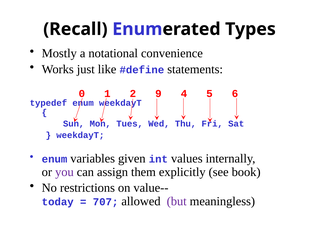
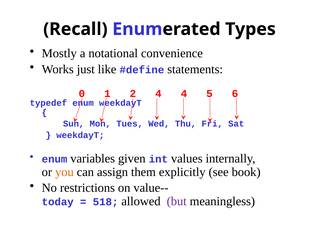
2 9: 9 -> 4 (158, 94)
you colour: purple -> orange (64, 172)
707: 707 -> 518 (106, 202)
